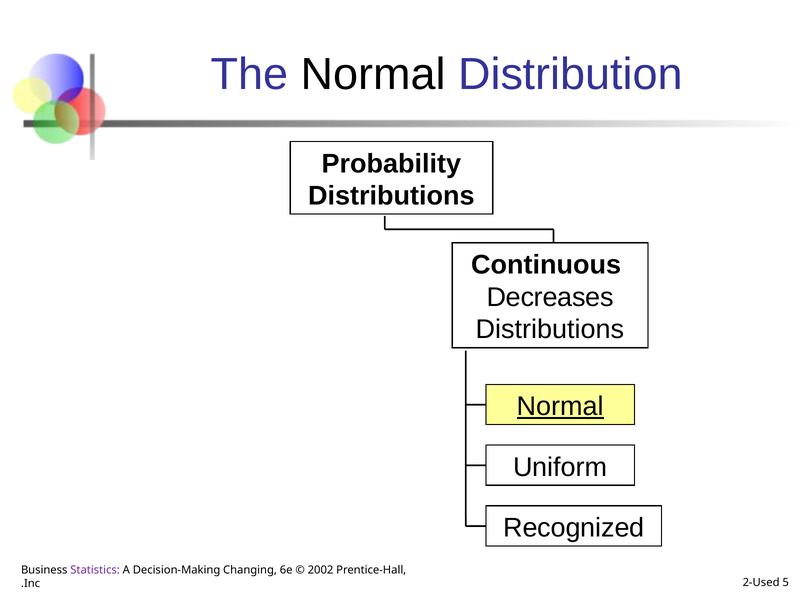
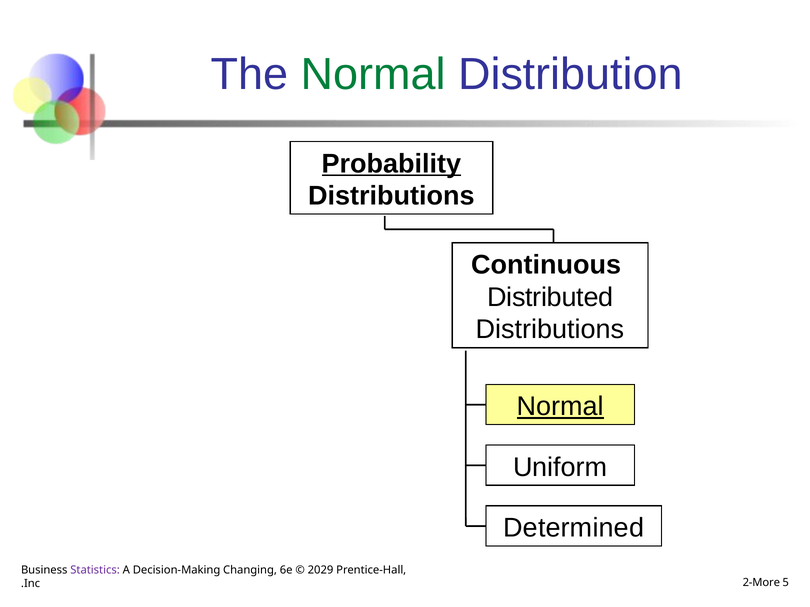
Normal colour: black -> green (373, 75)
Probability underline: none -> present (391, 164)
Decreases: Decreases -> Distributed (550, 297)
Recognized: Recognized -> Determined (574, 528)
2002: 2002 -> 2029 (321, 571)
Used: Used -> More (766, 583)
